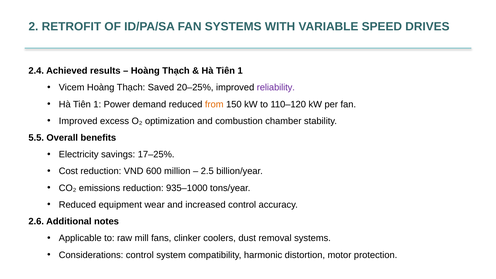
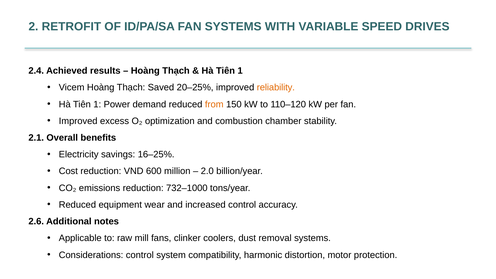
reliability colour: purple -> orange (276, 88)
5.5: 5.5 -> 2.1 (36, 138)
17–25%: 17–25% -> 16–25% (156, 155)
2.5: 2.5 -> 2.0 (207, 171)
935–1000: 935–1000 -> 732–1000 (187, 188)
